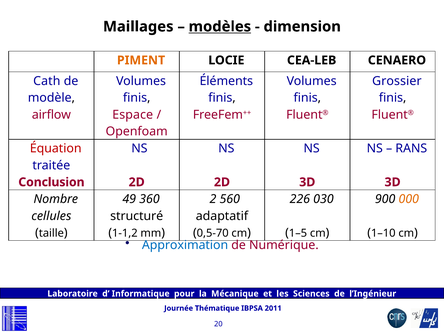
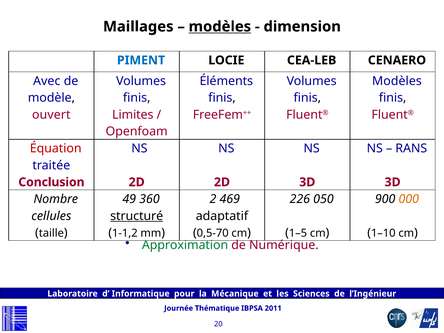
PIMENT colour: orange -> blue (141, 60)
Cath: Cath -> Avec (47, 81)
Grossier: Grossier -> Modèles (397, 81)
airflow: airflow -> ouvert (51, 115)
Espace: Espace -> Limites (133, 115)
560: 560 -> 469 (230, 199)
030: 030 -> 050 (323, 199)
structuré underline: none -> present (137, 216)
Approximation colour: blue -> green (185, 245)
